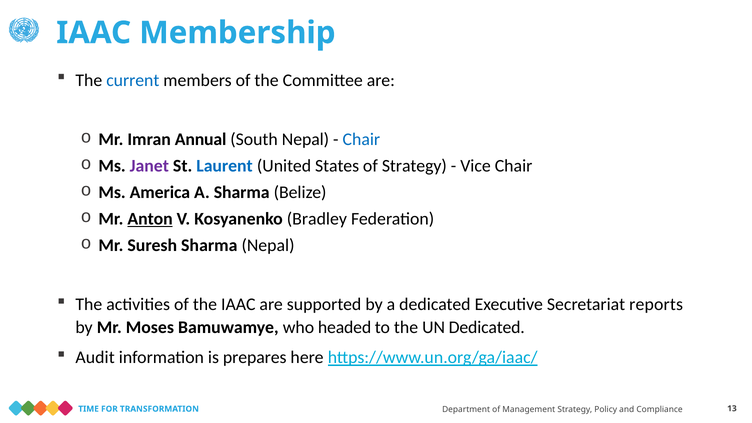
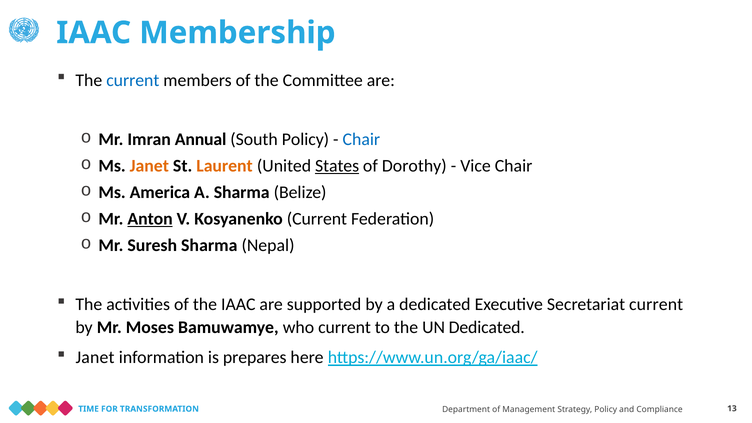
South Nepal: Nepal -> Policy (305, 139)
Janet colour: purple -> orange (149, 166)
Laurent colour: blue -> orange (225, 166)
States underline: none -> present (337, 166)
of Strategy: Strategy -> Dorothy (414, 166)
Kosyanenko Bradley: Bradley -> Current (317, 219)
Secretariat reports: reports -> current (656, 304)
who headed: headed -> current (345, 327)
Audit: Audit -> Janet (95, 358)
